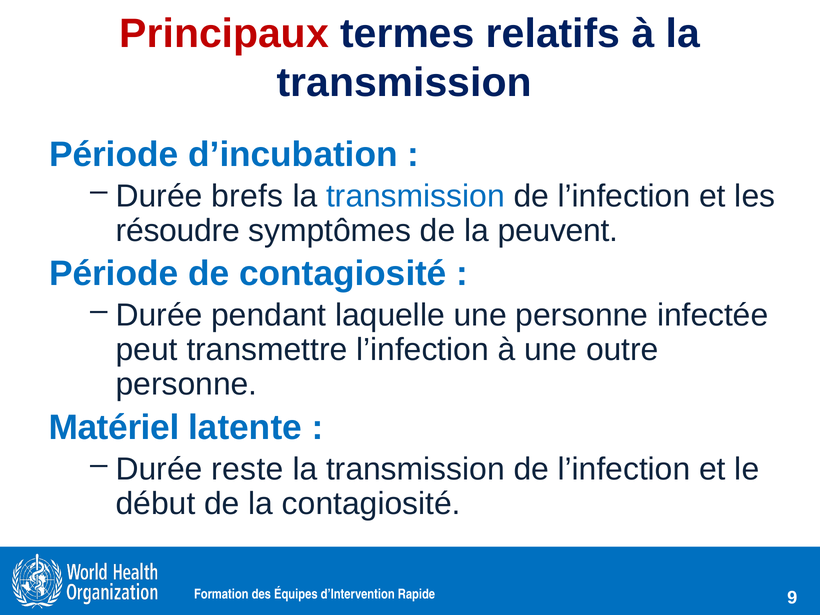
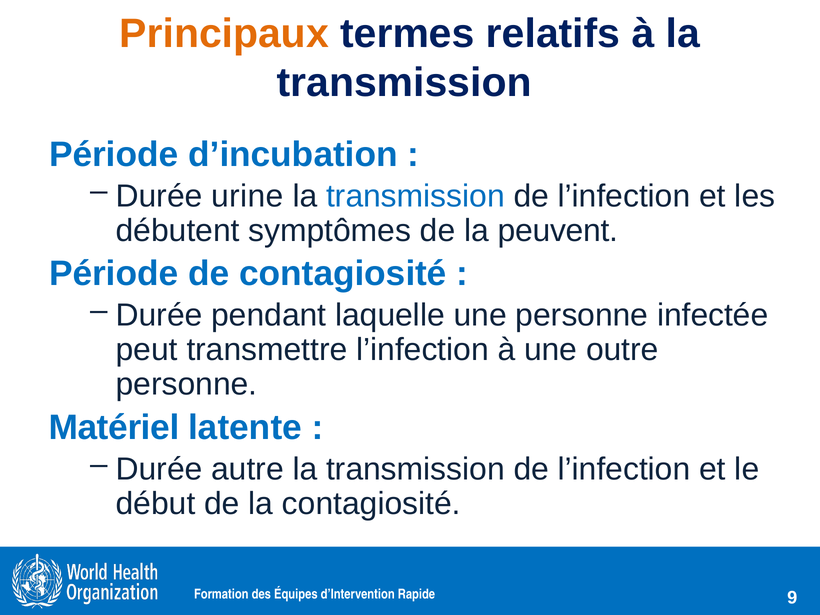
Principaux colour: red -> orange (224, 34)
brefs: brefs -> urine (247, 196)
résoudre: résoudre -> débutent (178, 231)
reste: reste -> autre (248, 469)
